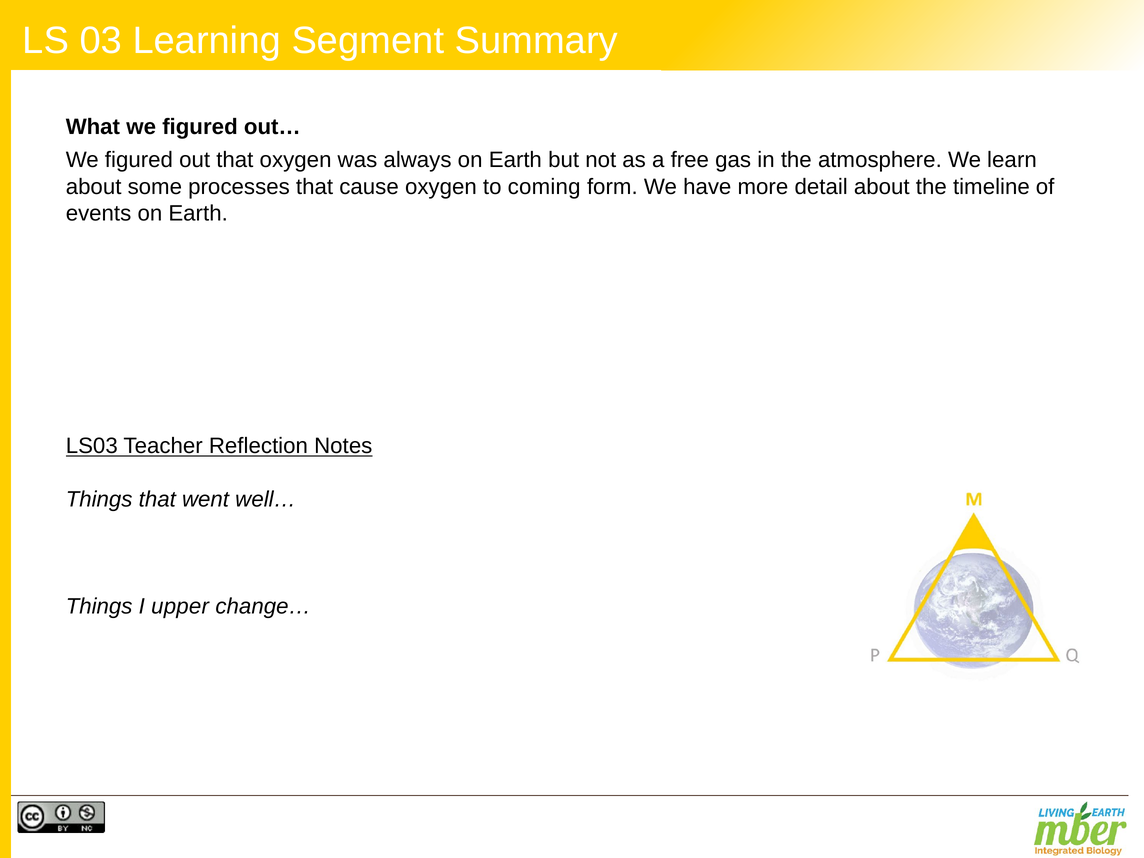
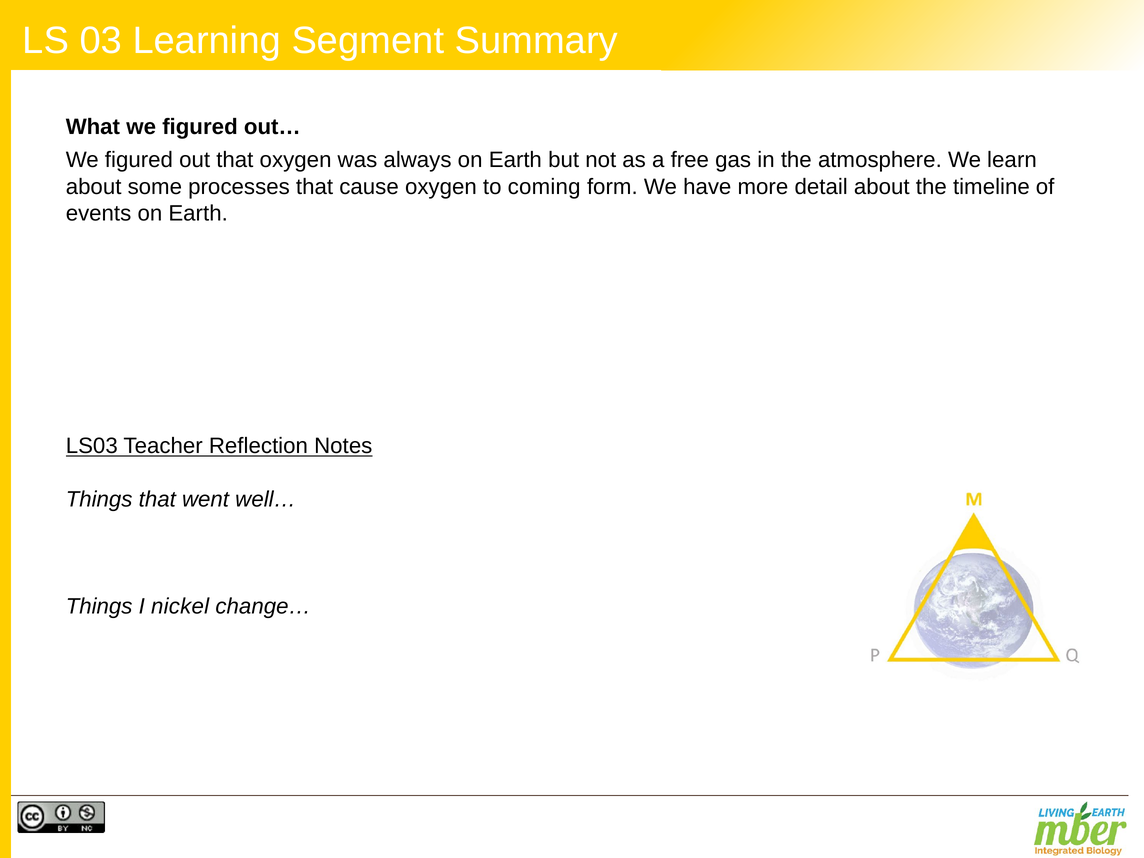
upper: upper -> nickel (180, 606)
